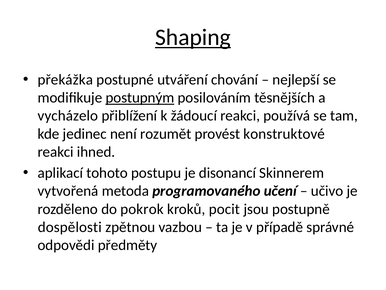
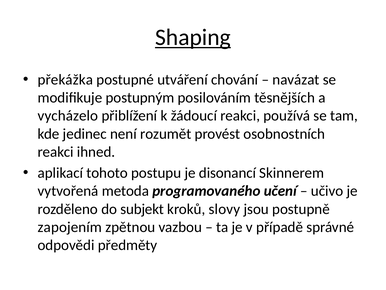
nejlepší: nejlepší -> navázat (296, 80)
postupným underline: present -> none (140, 98)
konstruktové: konstruktové -> osobnostních (284, 134)
pokrok: pokrok -> subjekt (142, 209)
pocit: pocit -> slovy (224, 209)
dospělosti: dospělosti -> zapojením (70, 227)
